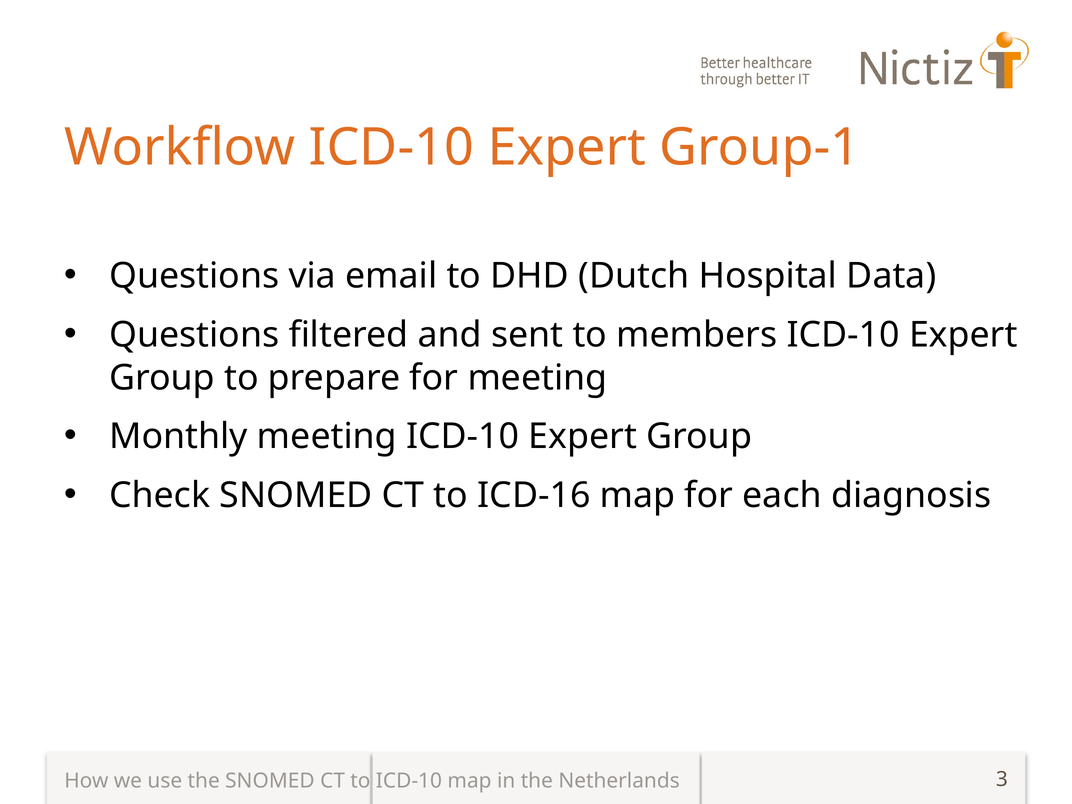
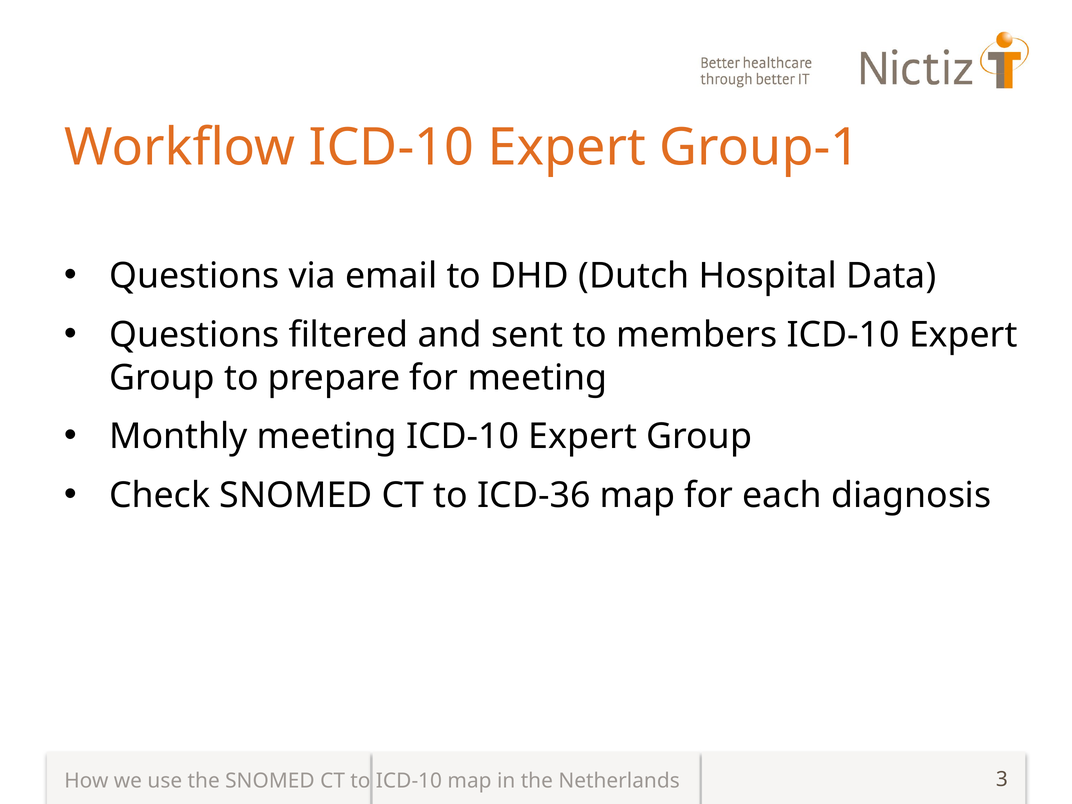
ICD-16: ICD-16 -> ICD-36 (534, 496)
